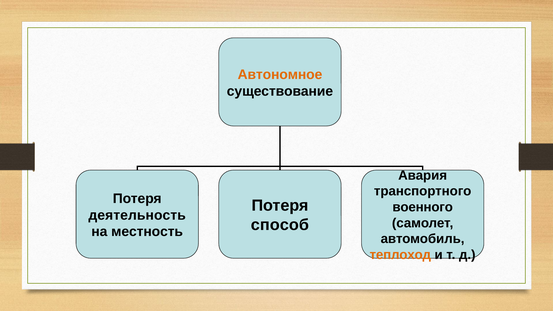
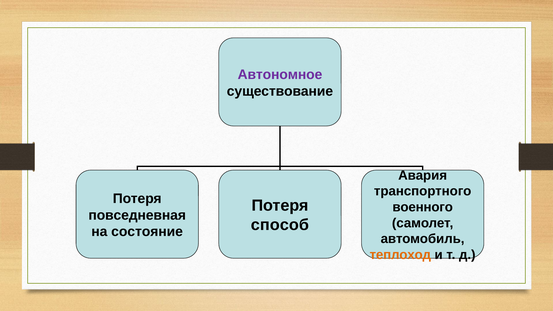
Автономное colour: orange -> purple (280, 75)
деятельность: деятельность -> повседневная (137, 215)
местность: местность -> состояние (147, 232)
